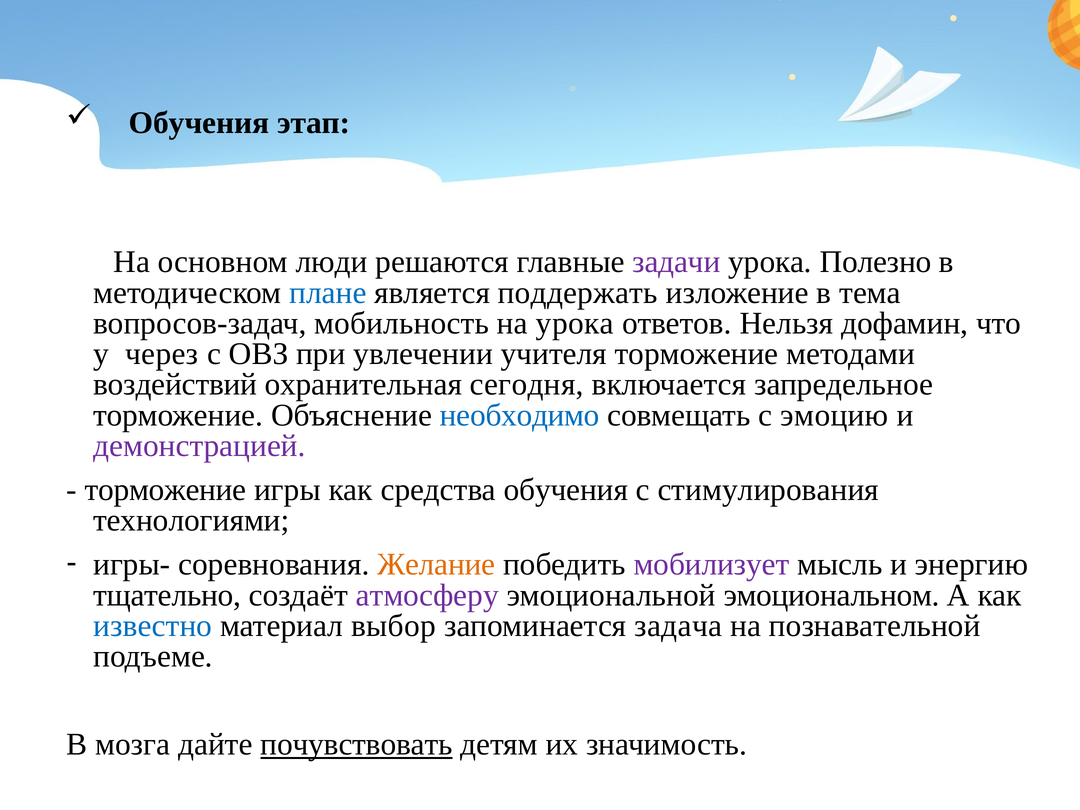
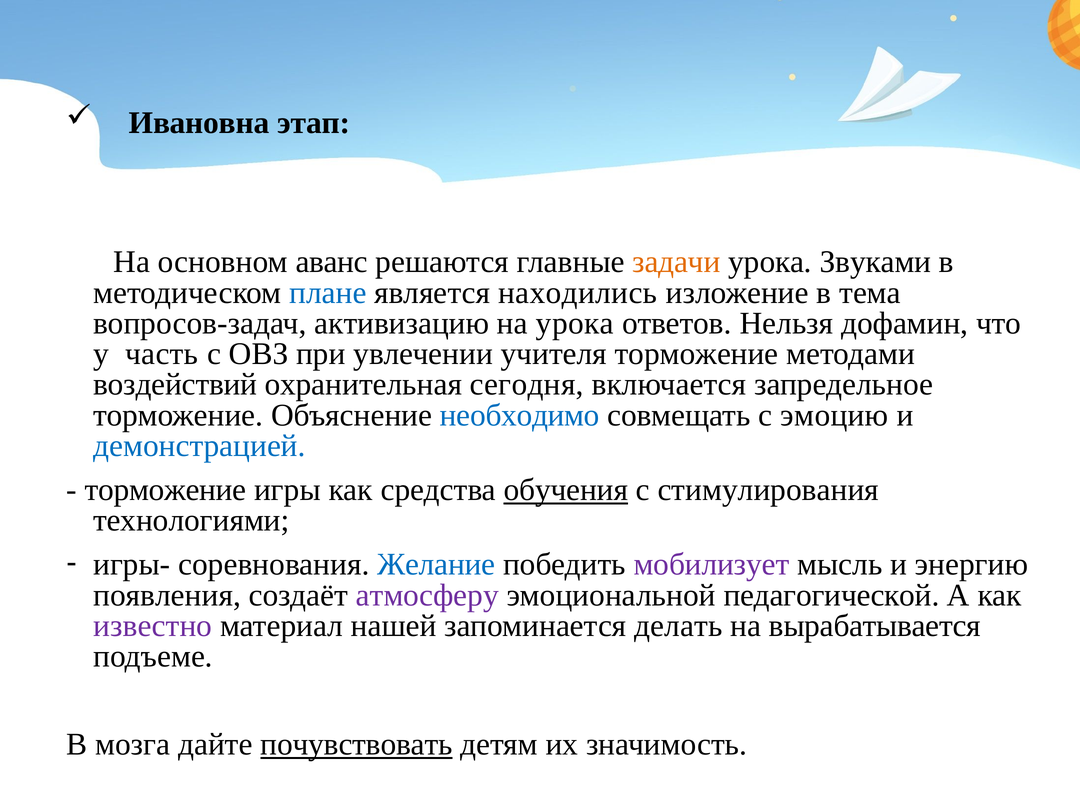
Обучения: Обучения -> Ивановна (199, 123)
люди: люди -> аванс (332, 262)
задачи colour: purple -> orange (676, 262)
Полезно: Полезно -> Звуками (876, 262)
поддержать: поддержать -> находились (578, 293)
мобильность: мобильность -> активизацию (402, 323)
через: через -> часть (162, 354)
демонстрацией colour: purple -> blue (199, 446)
обучения underline: none -> present (566, 490)
Желание colour: orange -> blue (436, 565)
тщательно: тщательно -> появления (167, 595)
эмоциональном: эмоциональном -> педагогической (831, 595)
известно colour: blue -> purple (153, 626)
выбор: выбор -> нашей (394, 626)
задача: задача -> делать (678, 626)
познавательной: познавательной -> вырабатывается (875, 626)
